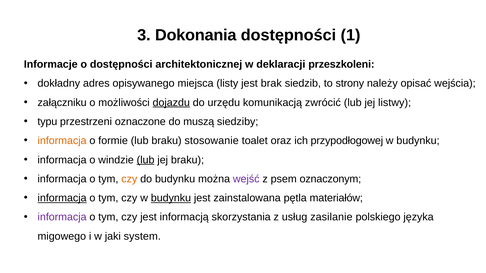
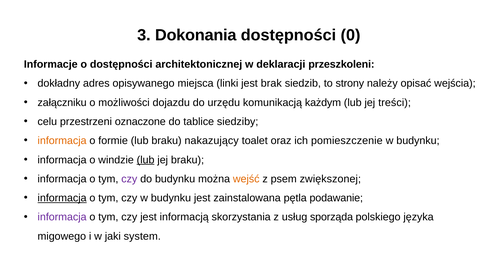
1: 1 -> 0 (351, 35)
listy: listy -> linki (227, 84)
dojazdu underline: present -> none (171, 103)
zwrócić: zwrócić -> każdym (323, 103)
listwy: listwy -> treści (395, 103)
typu: typu -> celu (47, 122)
muszą: muszą -> tablice (199, 122)
stosowanie: stosowanie -> nakazujący (212, 141)
przypodłogowej: przypodłogowej -> pomieszczenie (347, 141)
czy colour: orange -> purple (129, 179)
wejść colour: purple -> orange (246, 179)
oznaczonym: oznaczonym -> zwiększonej (330, 179)
budynku underline: present -> none (171, 198)
materiałów: materiałów -> podawanie (336, 198)
zasilanie: zasilanie -> sporząda (332, 217)
